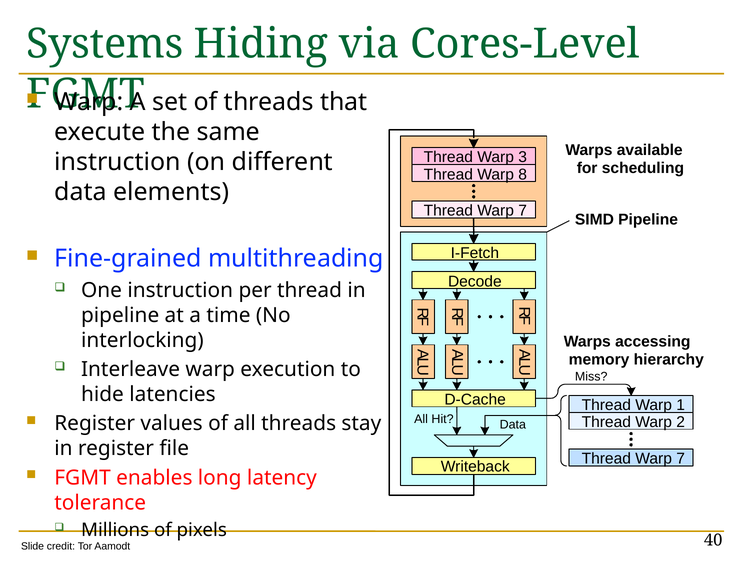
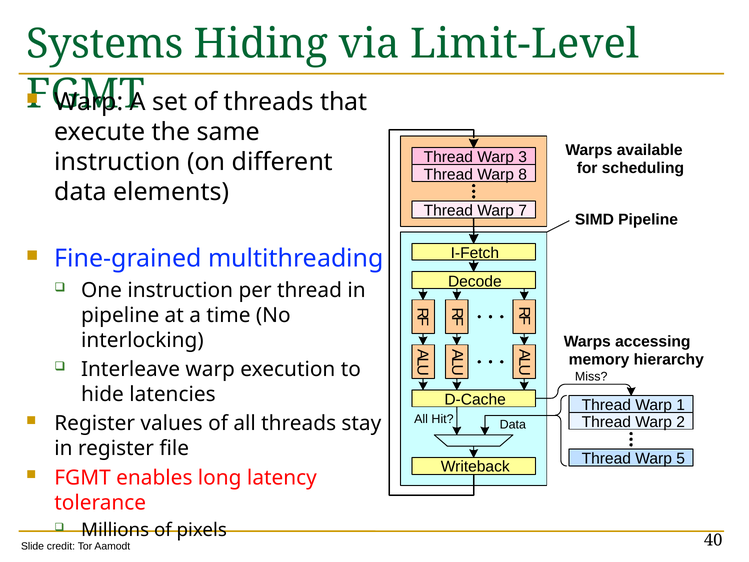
Cores-Level: Cores-Level -> Limit-Level (525, 44)
7: 7 -> 5 (681, 458)
